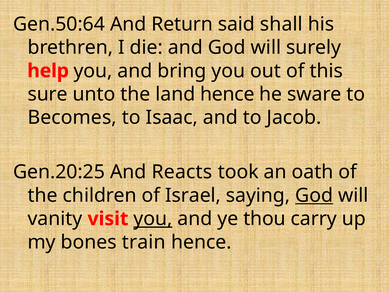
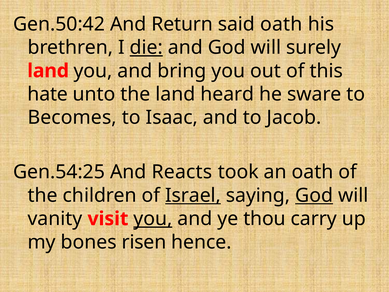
Gen.50:64: Gen.50:64 -> Gen.50:42 (59, 24)
said shall: shall -> oath (281, 24)
die underline: none -> present (146, 47)
help: help -> land (48, 71)
sure: sure -> hate (48, 94)
land hence: hence -> heard (227, 94)
Gen.20:25: Gen.20:25 -> Gen.54:25 (59, 172)
Israel underline: none -> present (193, 195)
train: train -> risen (144, 242)
